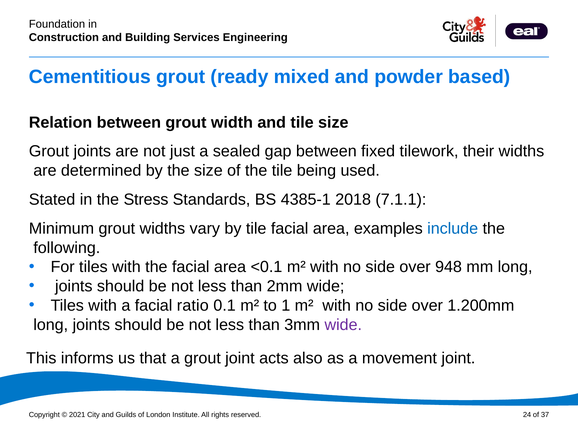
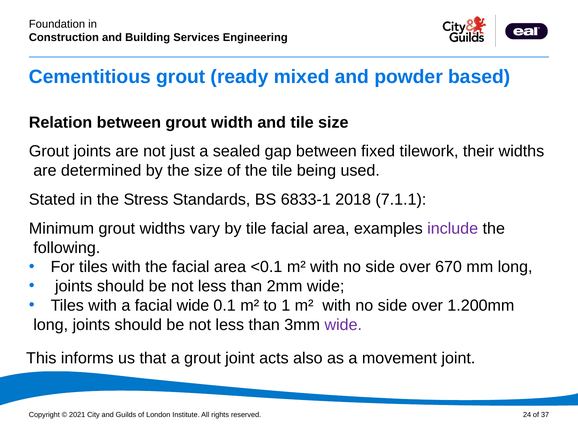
4385-1: 4385-1 -> 6833-1 (306, 199)
include colour: blue -> purple (453, 228)
948: 948 -> 670 (449, 267)
facial ratio: ratio -> wide (193, 305)
